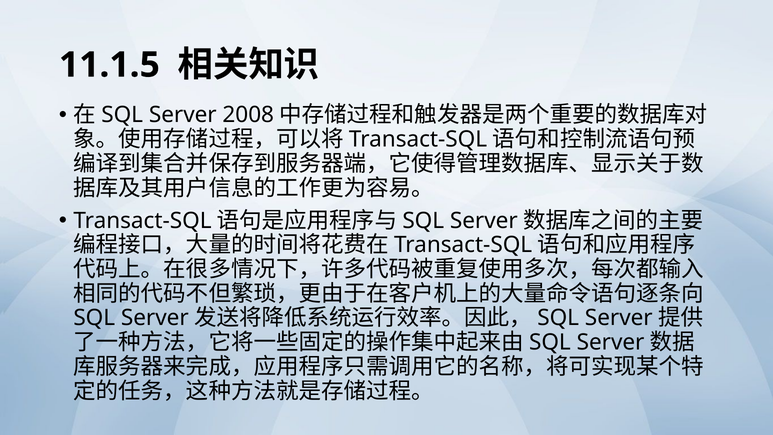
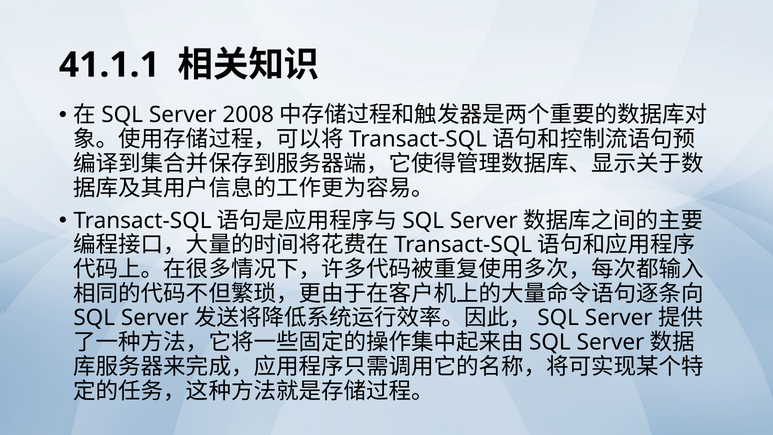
11.1.5: 11.1.5 -> 41.1.1 (109, 65)
